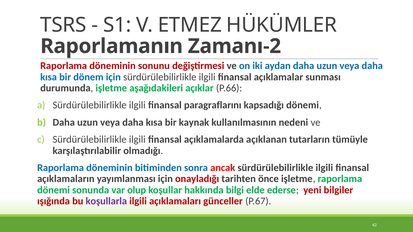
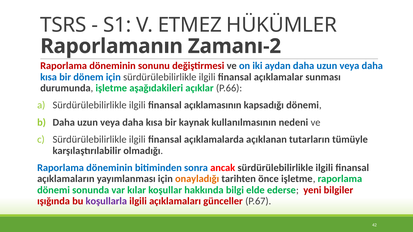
paragraflarını: paragraflarını -> açıklamasının (213, 105)
onayladığı colour: red -> orange (197, 179)
olup: olup -> kılar (137, 190)
